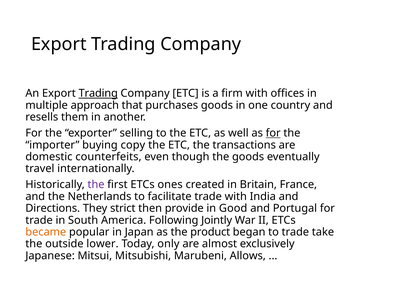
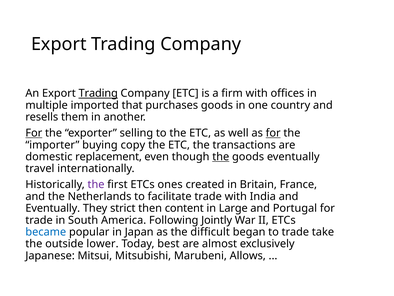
approach: approach -> imported (95, 105)
For underline: none -> present (34, 133)
counterfeits: counterfeits -> replacement (109, 156)
the underline: none -> present (221, 156)
Directions: Directions -> Eventually (53, 208)
provide: provide -> content (184, 208)
Good: Good -> Large (233, 208)
became colour: orange -> blue (46, 232)
product: product -> difficult (210, 232)
only: only -> best (168, 243)
